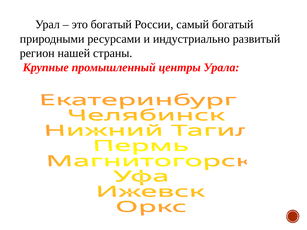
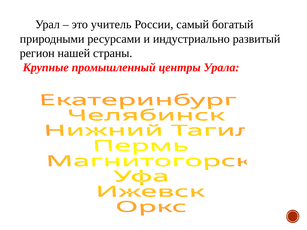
это богатый: богатый -> учитель (111, 25)
